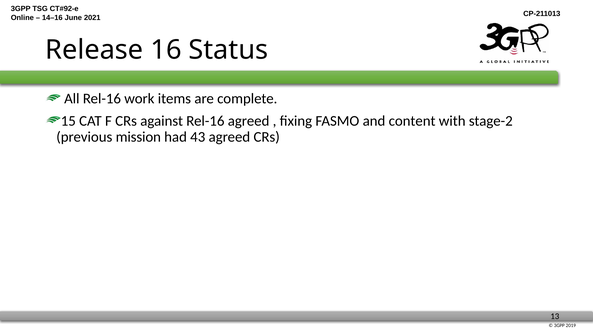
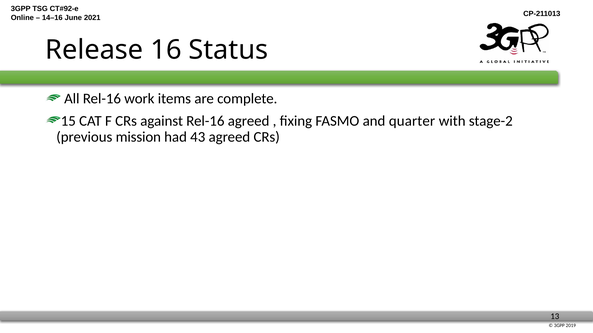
content: content -> quarter (412, 121)
